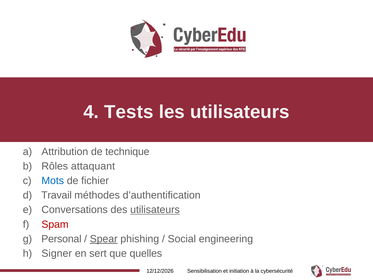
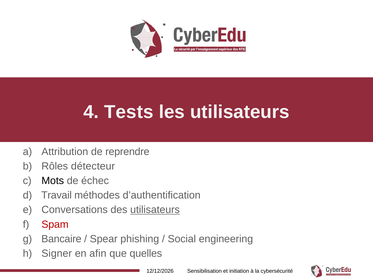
technique: technique -> reprendre (127, 152)
attaquant: attaquant -> détecteur (93, 166)
Mots colour: blue -> black (53, 181)
fichier: fichier -> échec (95, 181)
Personal: Personal -> Bancaire (61, 239)
Spear underline: present -> none (104, 239)
sert: sert -> afin (98, 253)
